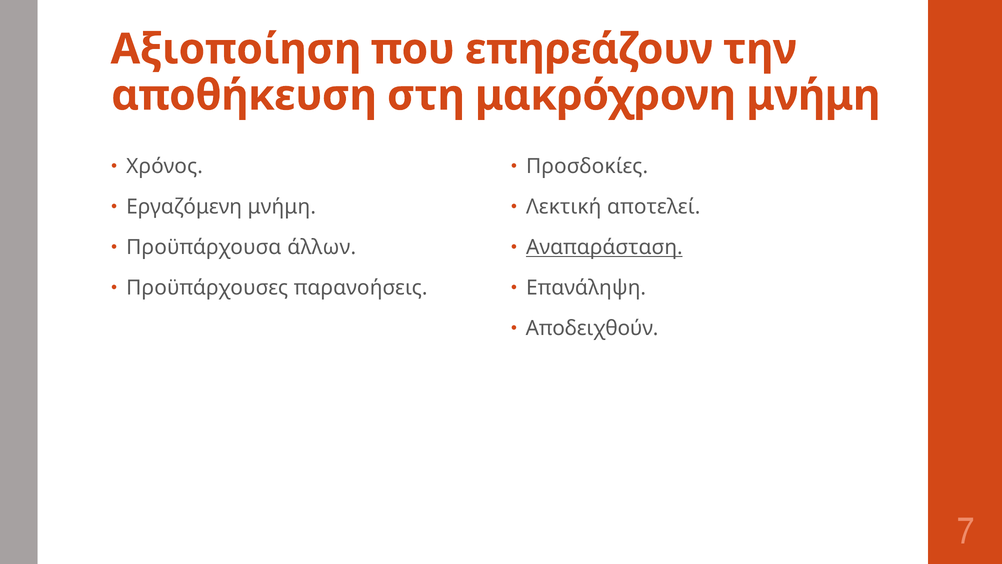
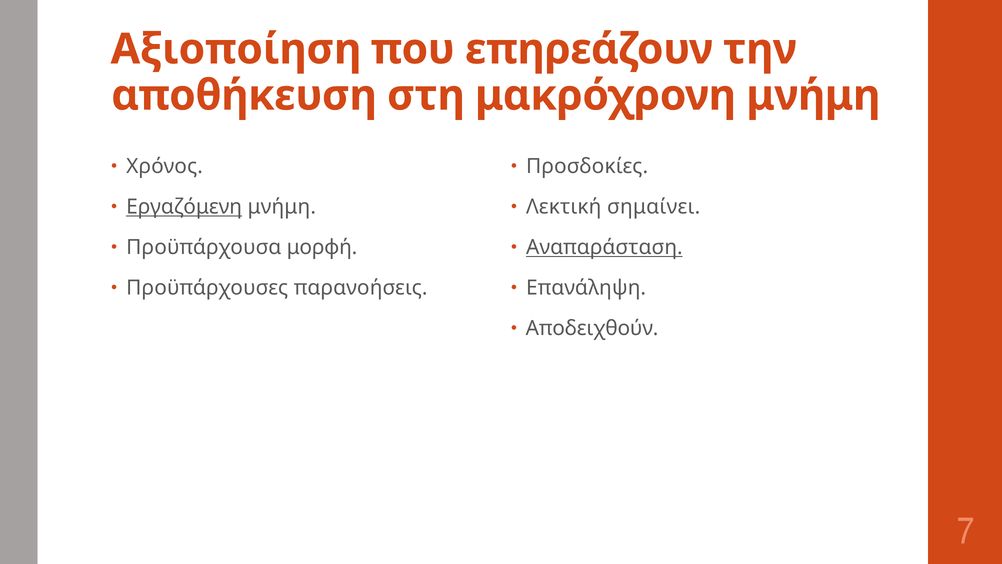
Εργαζόμενη underline: none -> present (184, 207)
αποτελεί: αποτελεί -> σημαίνει (654, 207)
άλλων: άλλων -> μορφή (322, 247)
